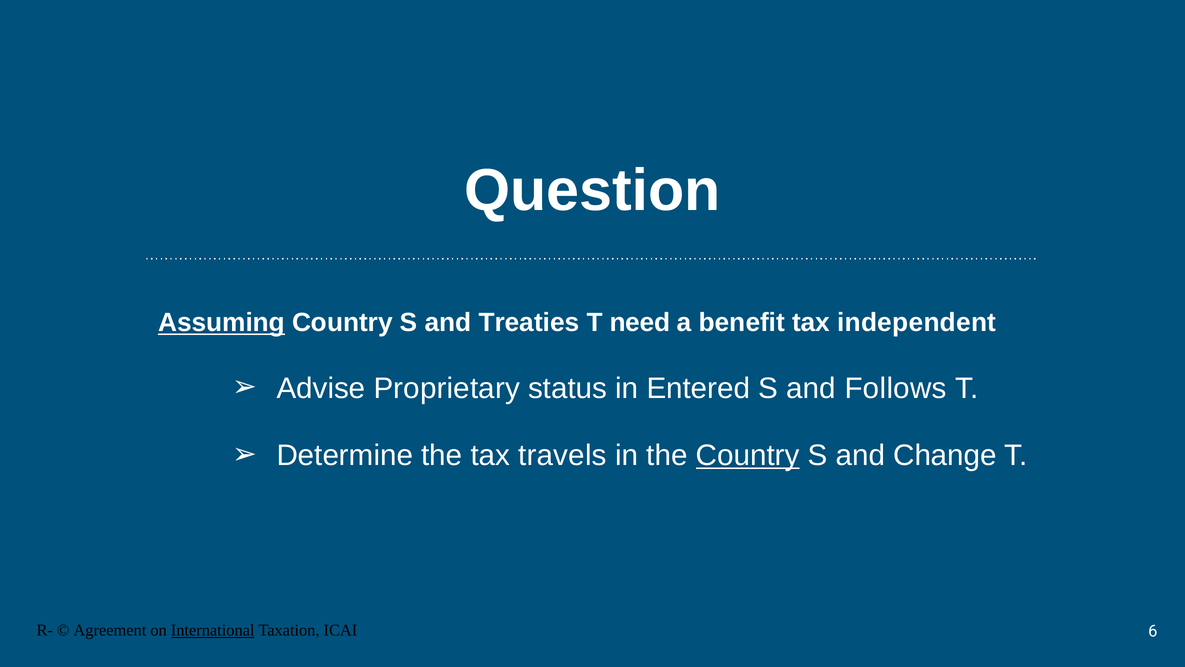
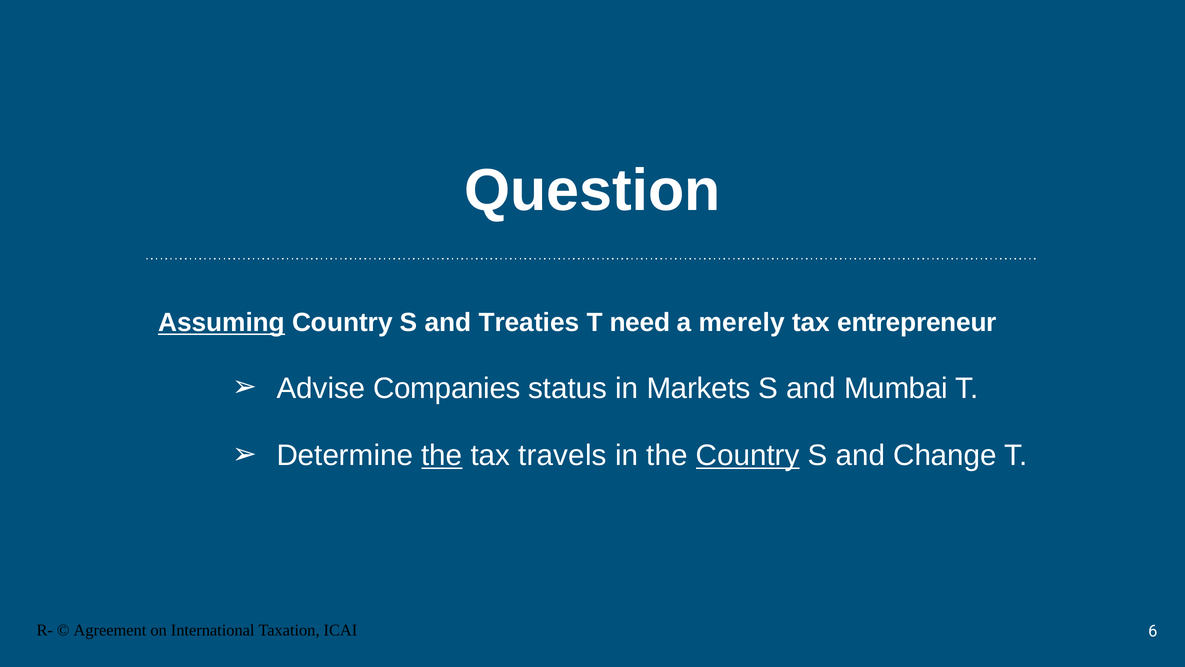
benefit: benefit -> merely (742, 323)
independent: independent -> entrepreneur (917, 323)
Proprietary: Proprietary -> Companies (447, 388)
Entered: Entered -> Markets (699, 388)
Follows: Follows -> Mumbai (896, 388)
the underline: none -> present (442, 455)
International underline: present -> none (213, 630)
